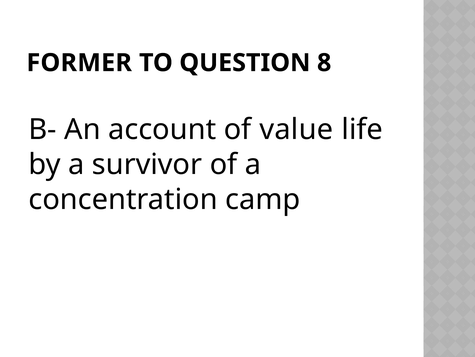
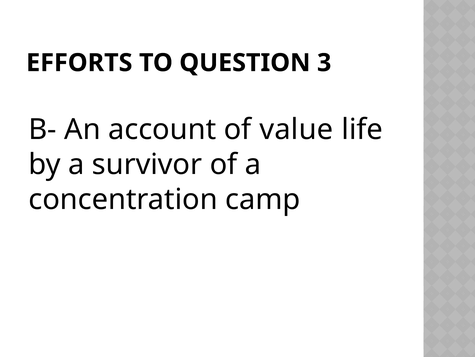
FORMER: FORMER -> EFFORTS (79, 63)
8: 8 -> 3 (324, 63)
